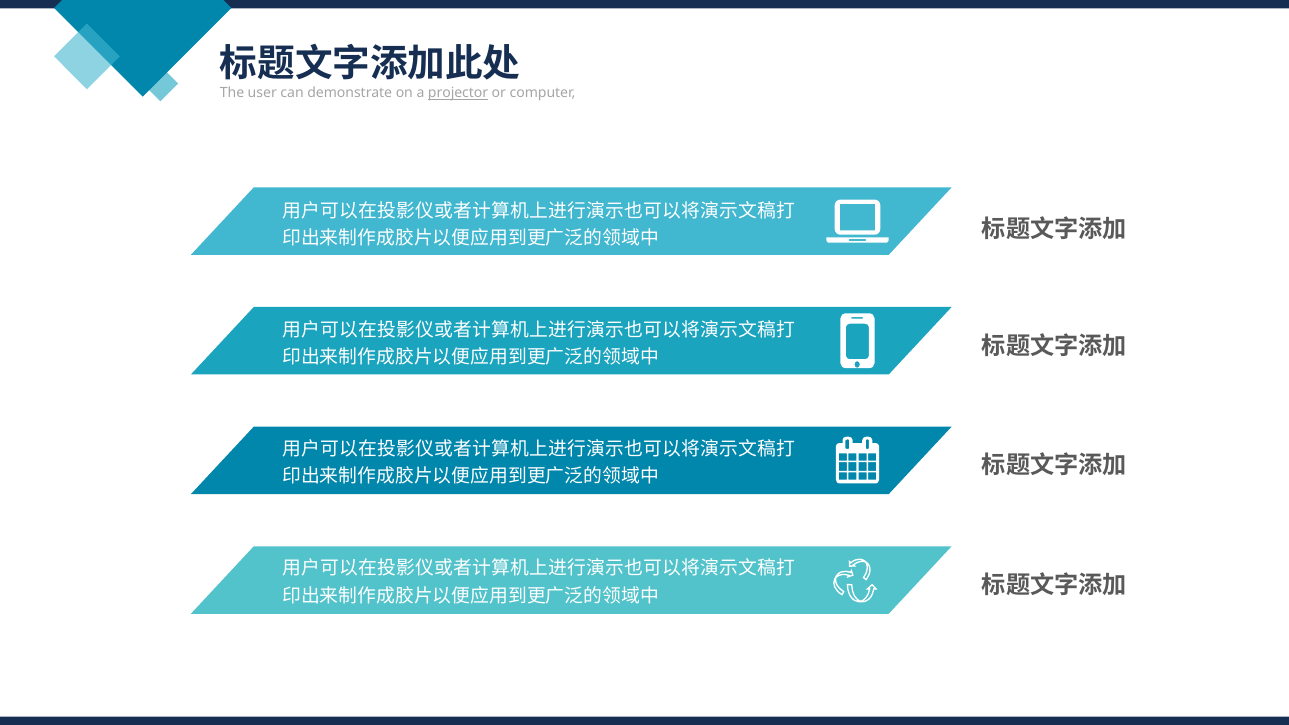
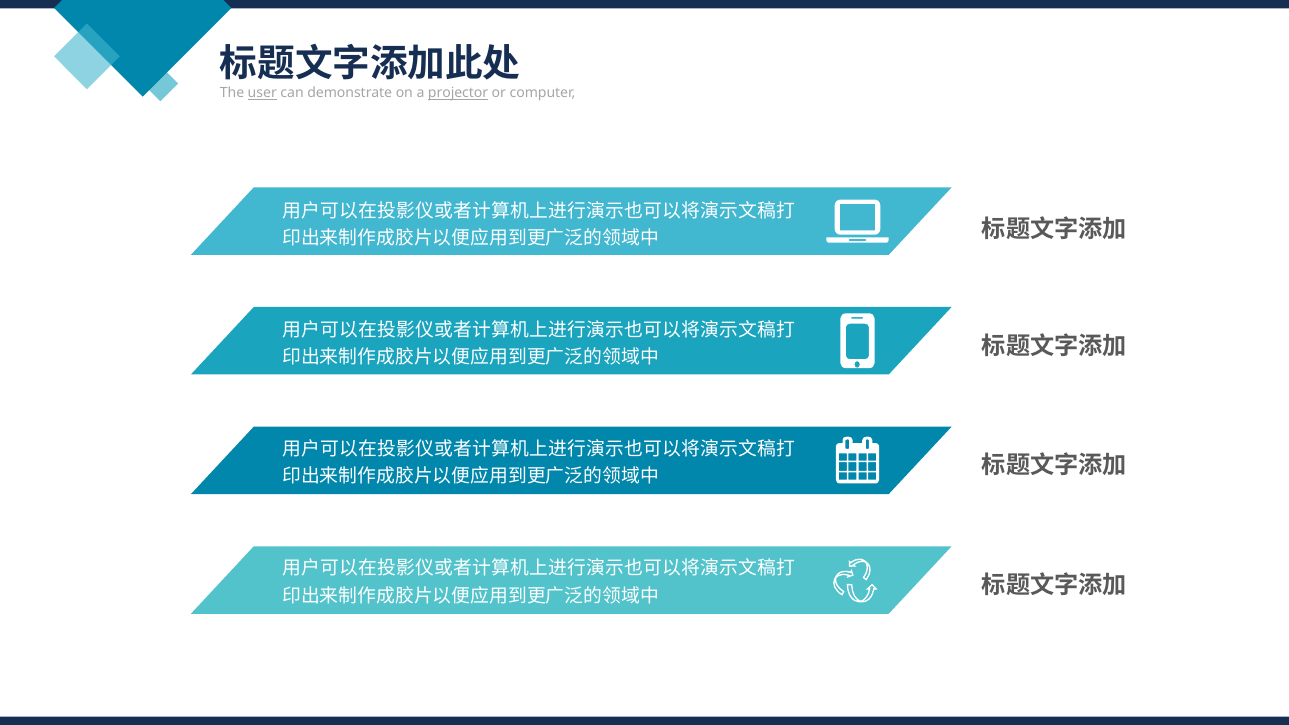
user underline: none -> present (262, 93)
